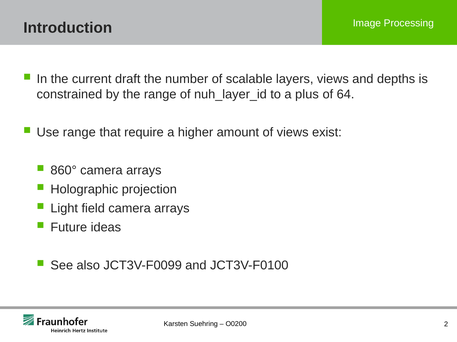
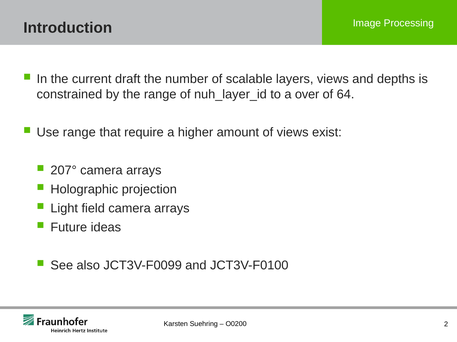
plus: plus -> over (307, 94)
860°: 860° -> 207° (64, 171)
